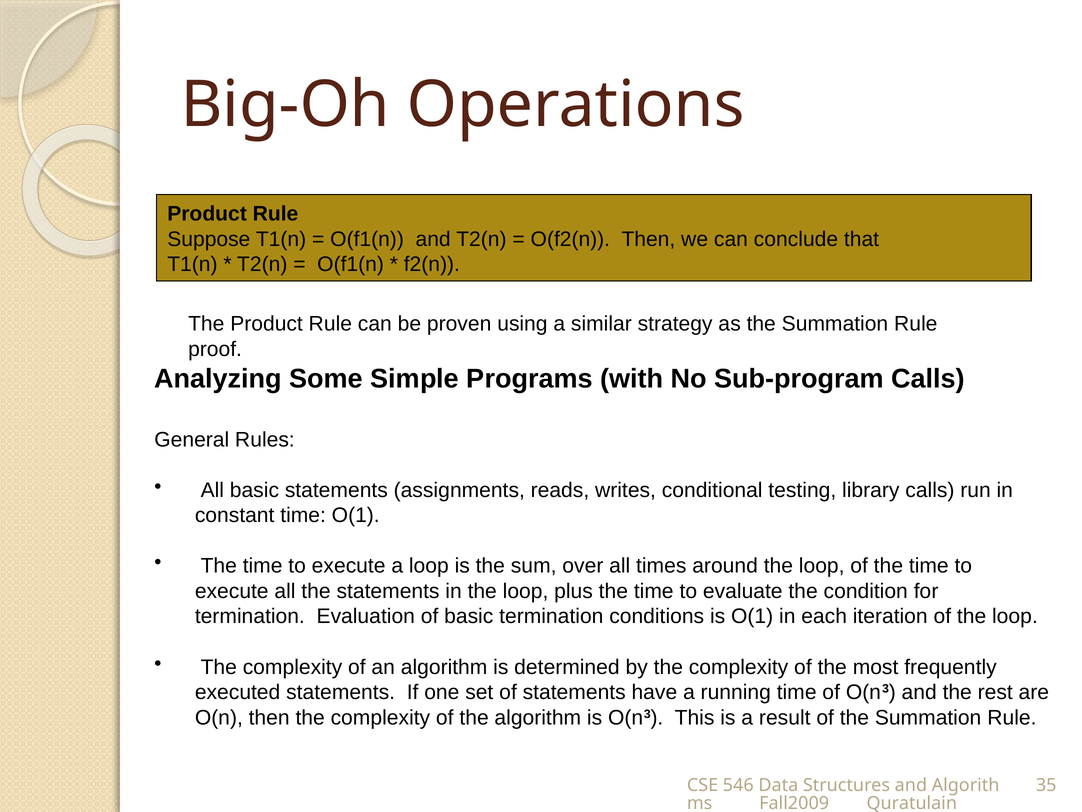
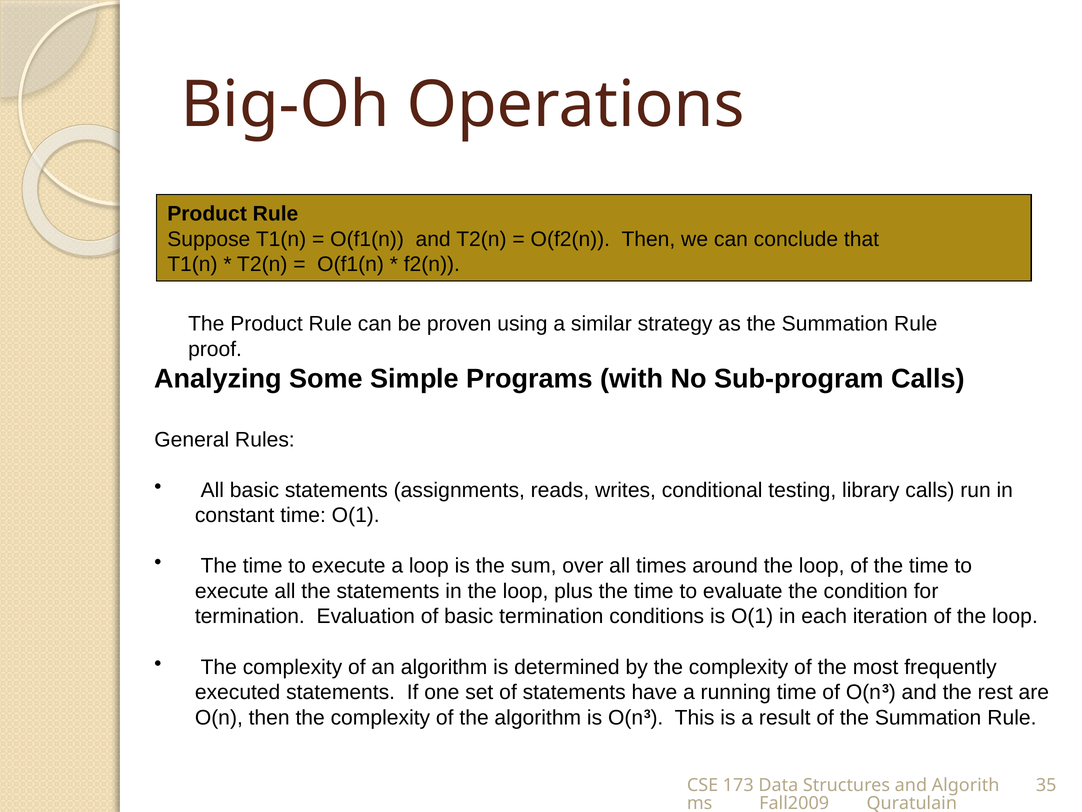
546: 546 -> 173 (738, 785)
